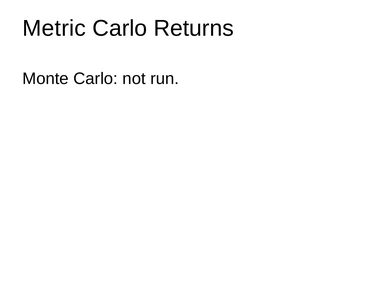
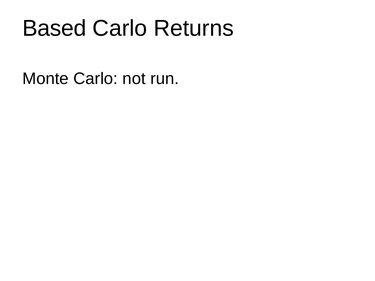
Metric: Metric -> Based (54, 28)
